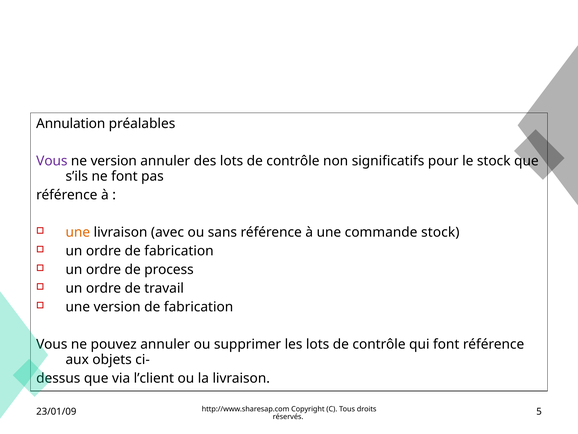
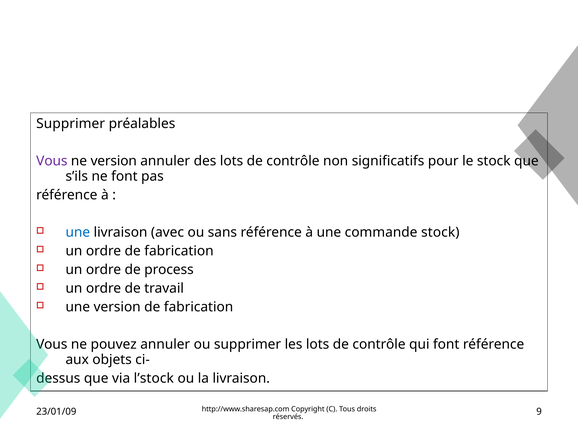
Annulation: Annulation -> Supprimer (71, 123)
une colour: orange -> blue (78, 232)
l’client: l’client -> l’stock (154, 378)
5: 5 -> 9 (539, 411)
